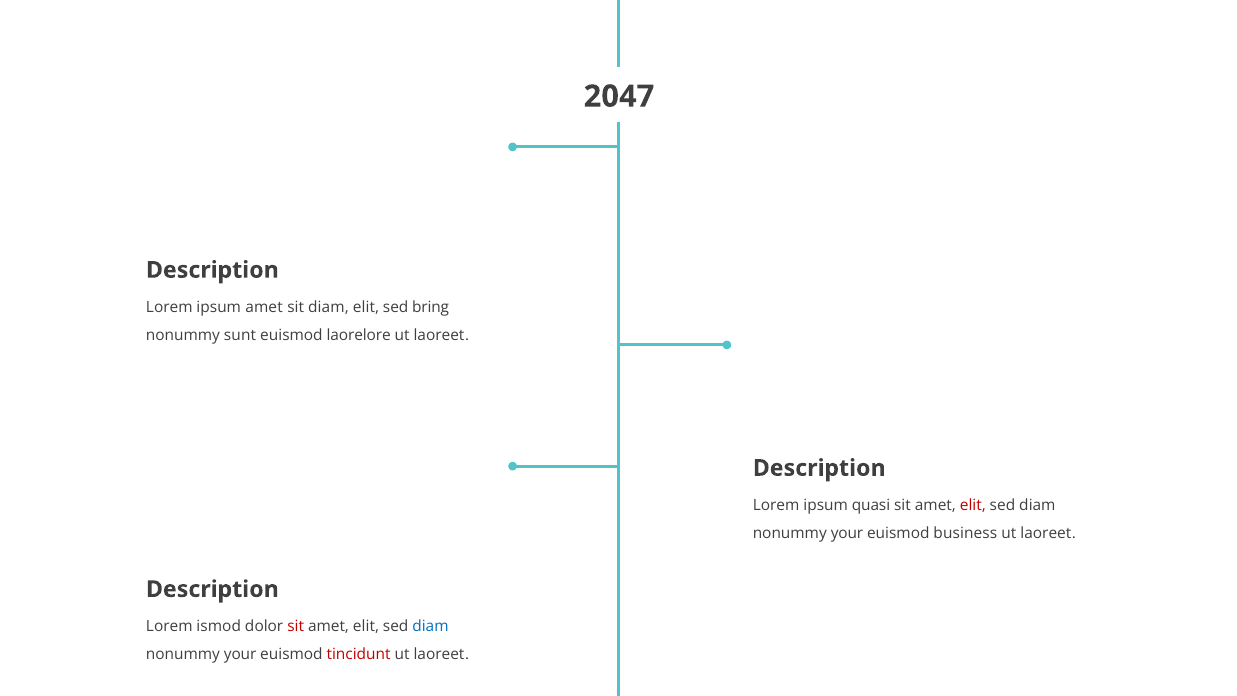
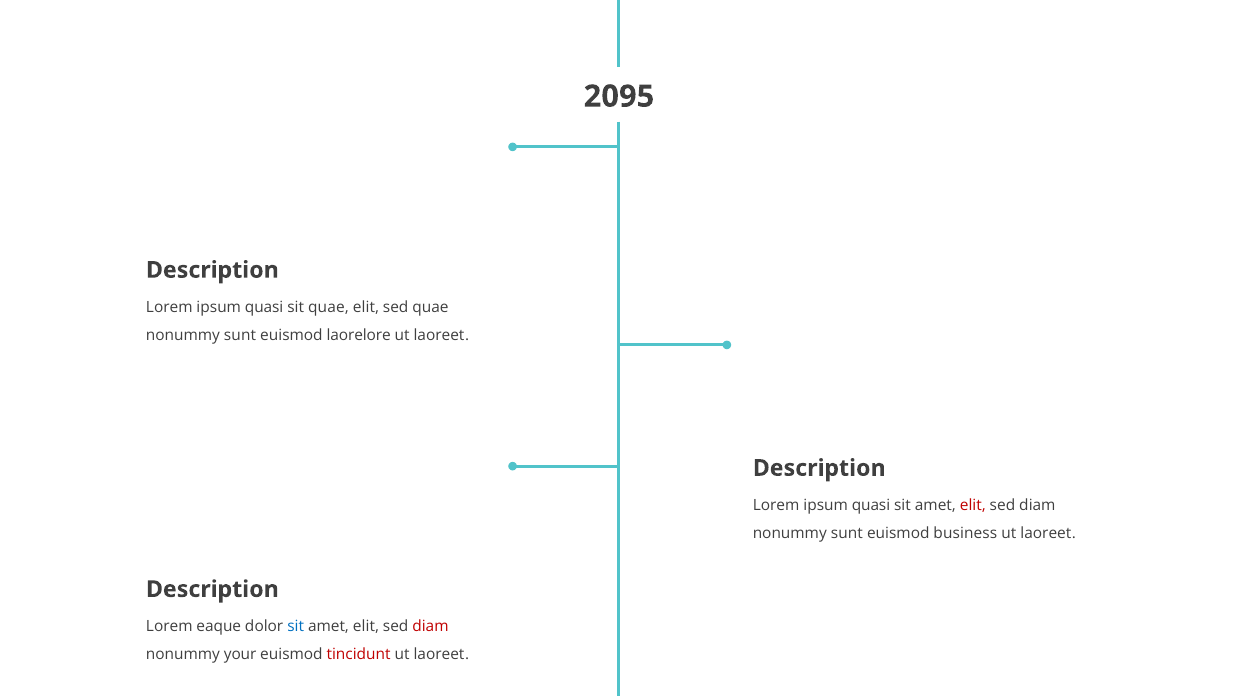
2047: 2047 -> 2095 (619, 96)
amet: amet -> quasi (264, 307)
sit diam: diam -> quae (328, 307)
sed bring: bring -> quae (430, 307)
your: your -> sunt (847, 533)
ismod: ismod -> eaque (219, 626)
sit colour: red -> blue (296, 626)
diam colour: blue -> red (430, 626)
